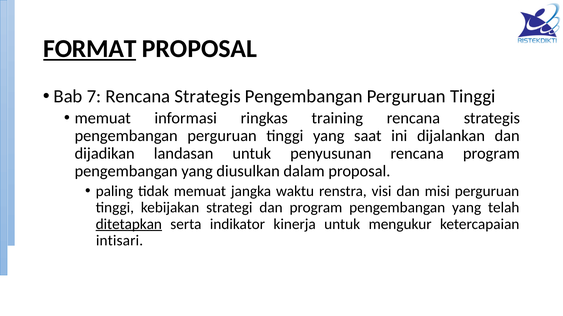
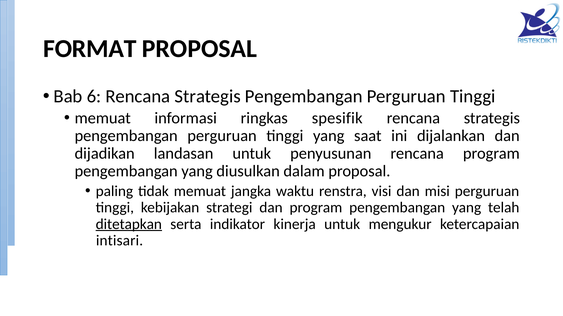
FORMAT underline: present -> none (90, 49)
7: 7 -> 6 (94, 96)
training: training -> spesifik (337, 118)
